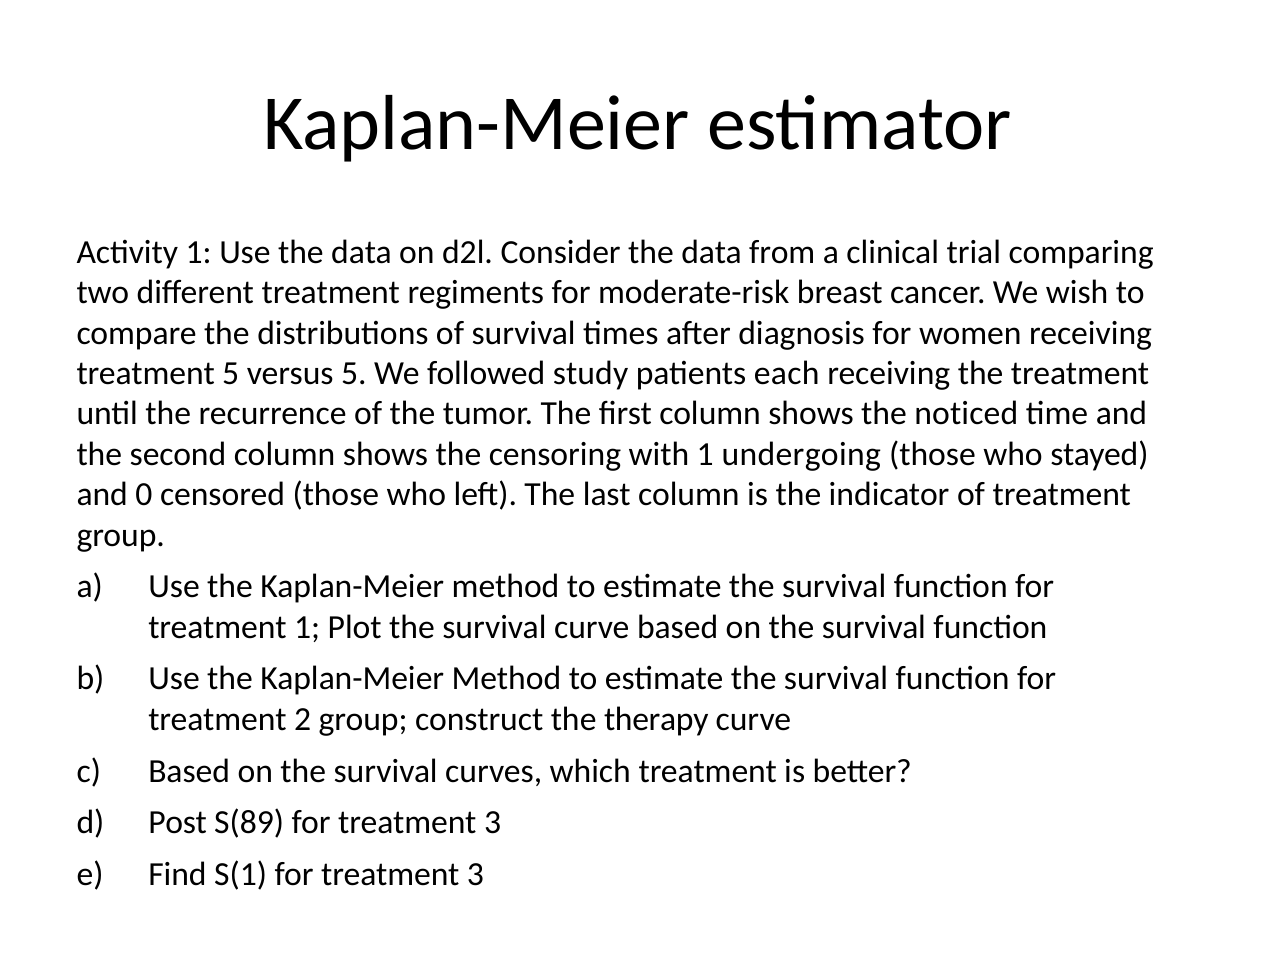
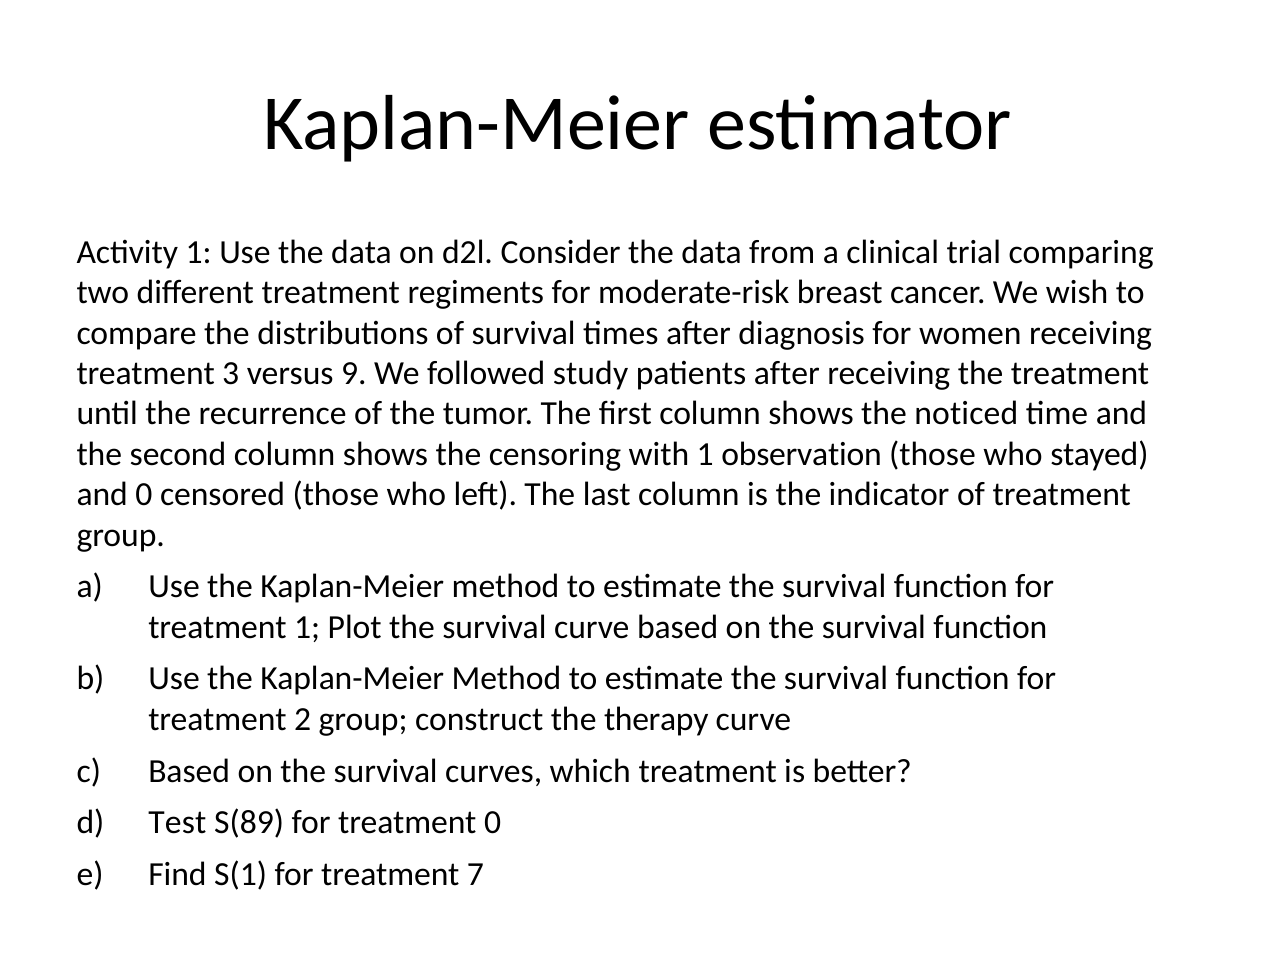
treatment 5: 5 -> 3 (231, 373)
versus 5: 5 -> 9 (354, 373)
patients each: each -> after (787, 373)
undergoing: undergoing -> observation (802, 454)
Post: Post -> Test (177, 823)
S(89 for treatment 3: 3 -> 0 (493, 823)
S(1 for treatment 3: 3 -> 7 (475, 874)
